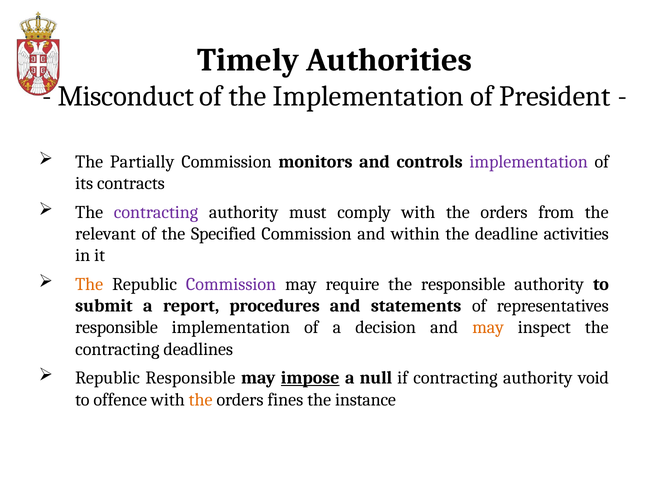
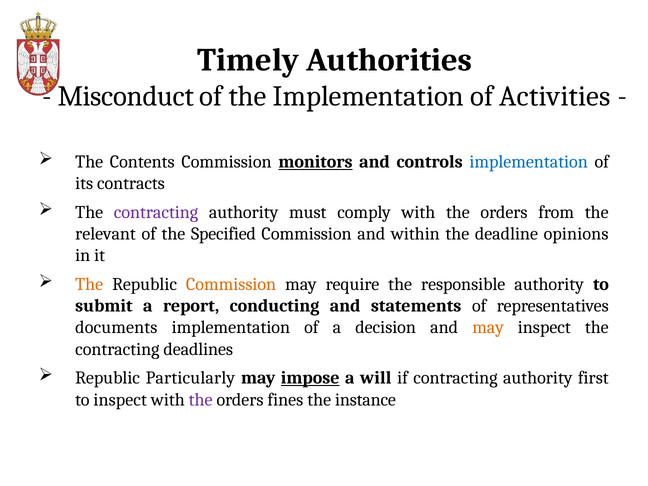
President: President -> Activities (555, 96)
Partially: Partially -> Contents (142, 162)
monitors underline: none -> present (315, 162)
implementation colour: purple -> blue (529, 162)
activities: activities -> opinions (576, 234)
Commission colour: purple -> orange (231, 284)
procedures: procedures -> conducting (275, 306)
responsible: responsible -> documents (116, 328)
Republic Responsible: Responsible -> Particularly (190, 378)
null: null -> will (376, 378)
void: void -> first (593, 378)
to offence: offence -> inspect (120, 400)
the colour: orange -> purple (201, 400)
